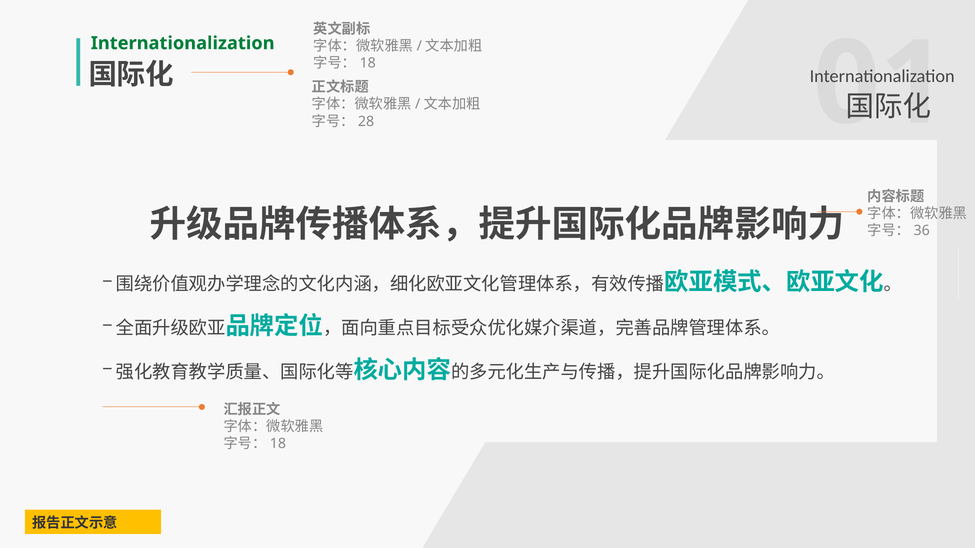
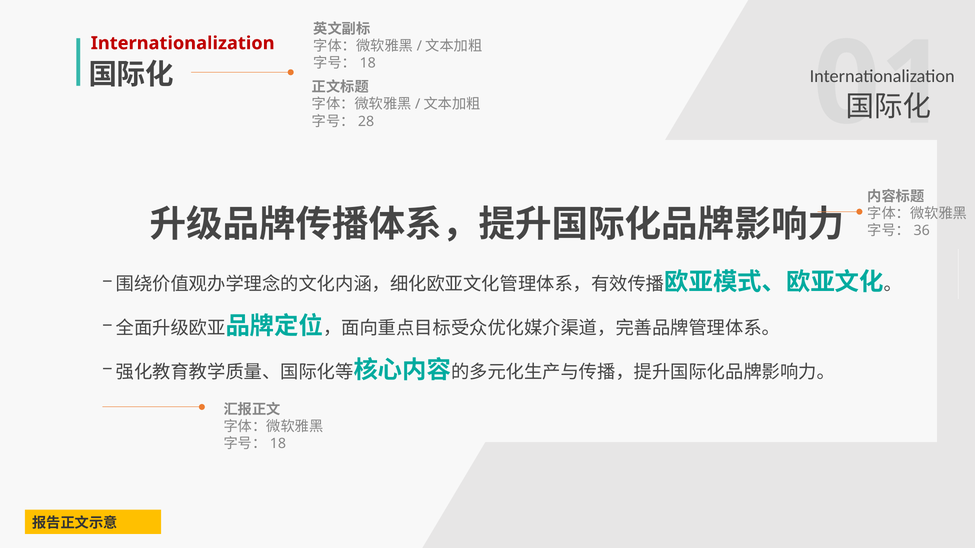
Internationalization colour: green -> red (183, 43)
